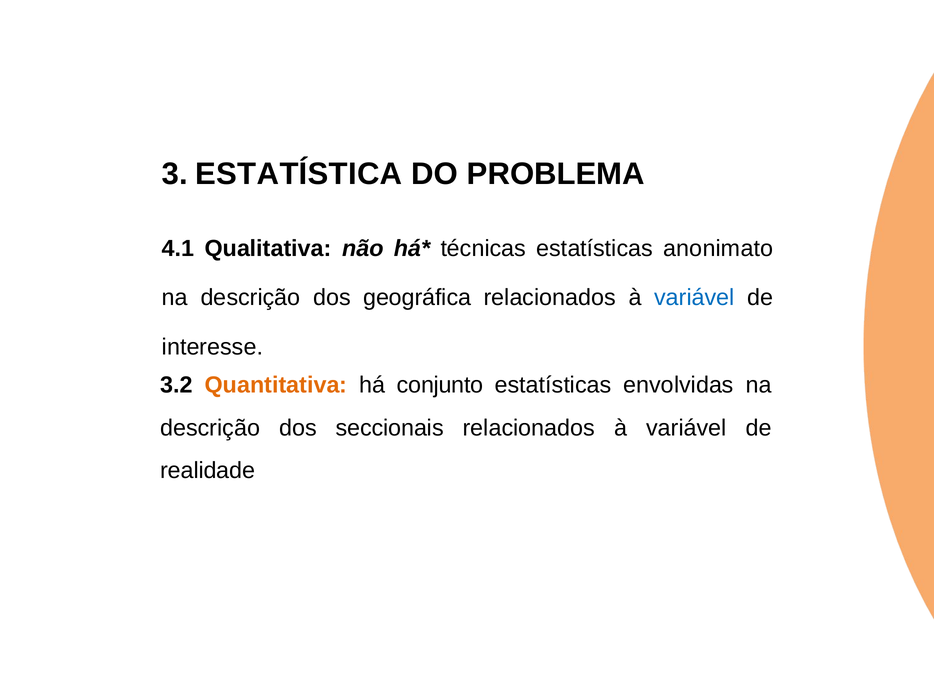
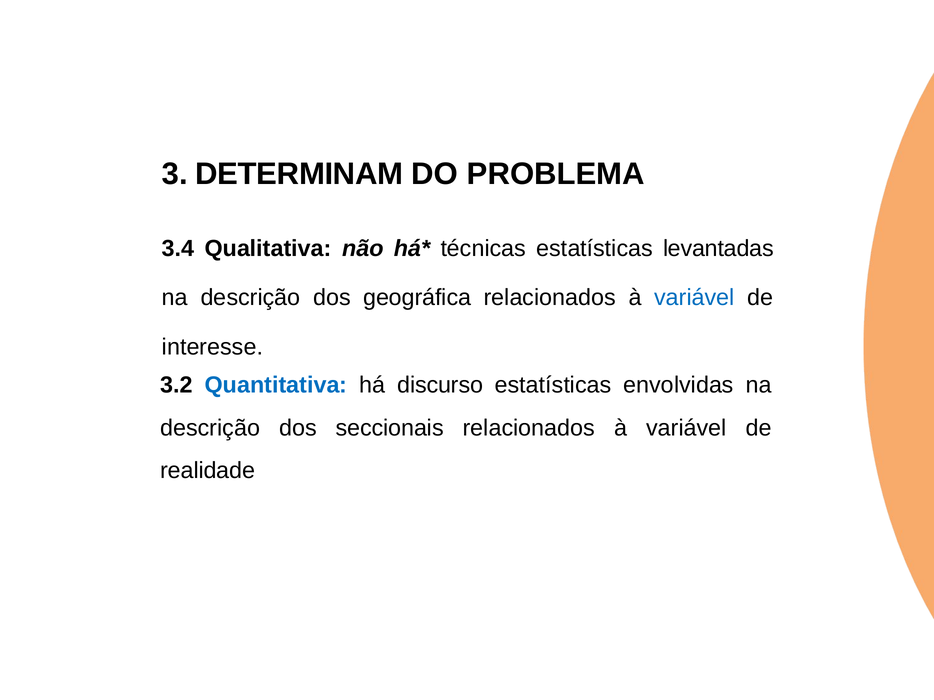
ESTATÍSTICA: ESTATÍSTICA -> DETERMINAM (299, 174)
4.1: 4.1 -> 3.4 (178, 248)
anonimato: anonimato -> levantadas (718, 248)
Quantitativa colour: orange -> blue (276, 385)
conjunto: conjunto -> discurso (440, 385)
